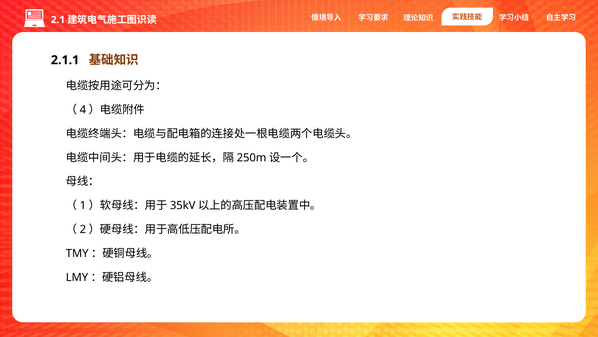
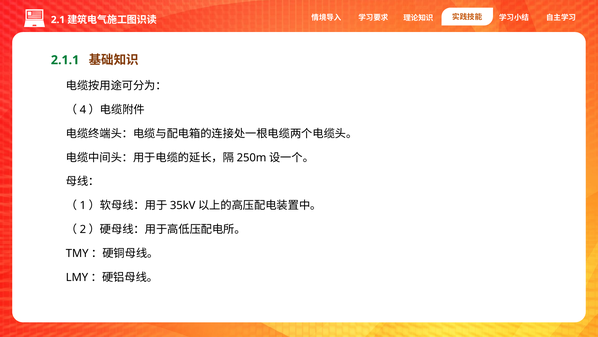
2.1.1 colour: black -> green (65, 60)
